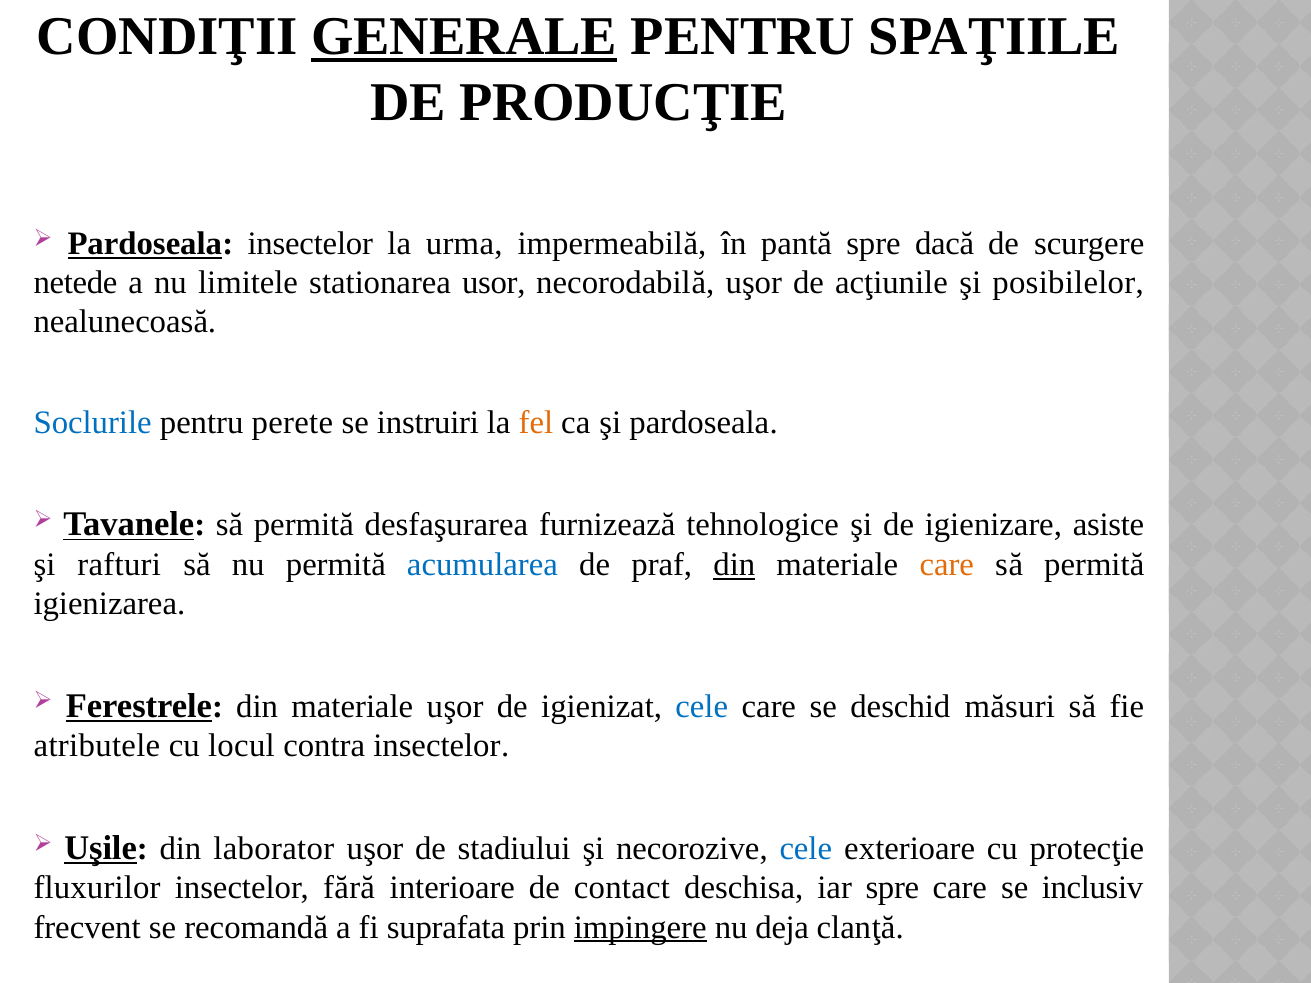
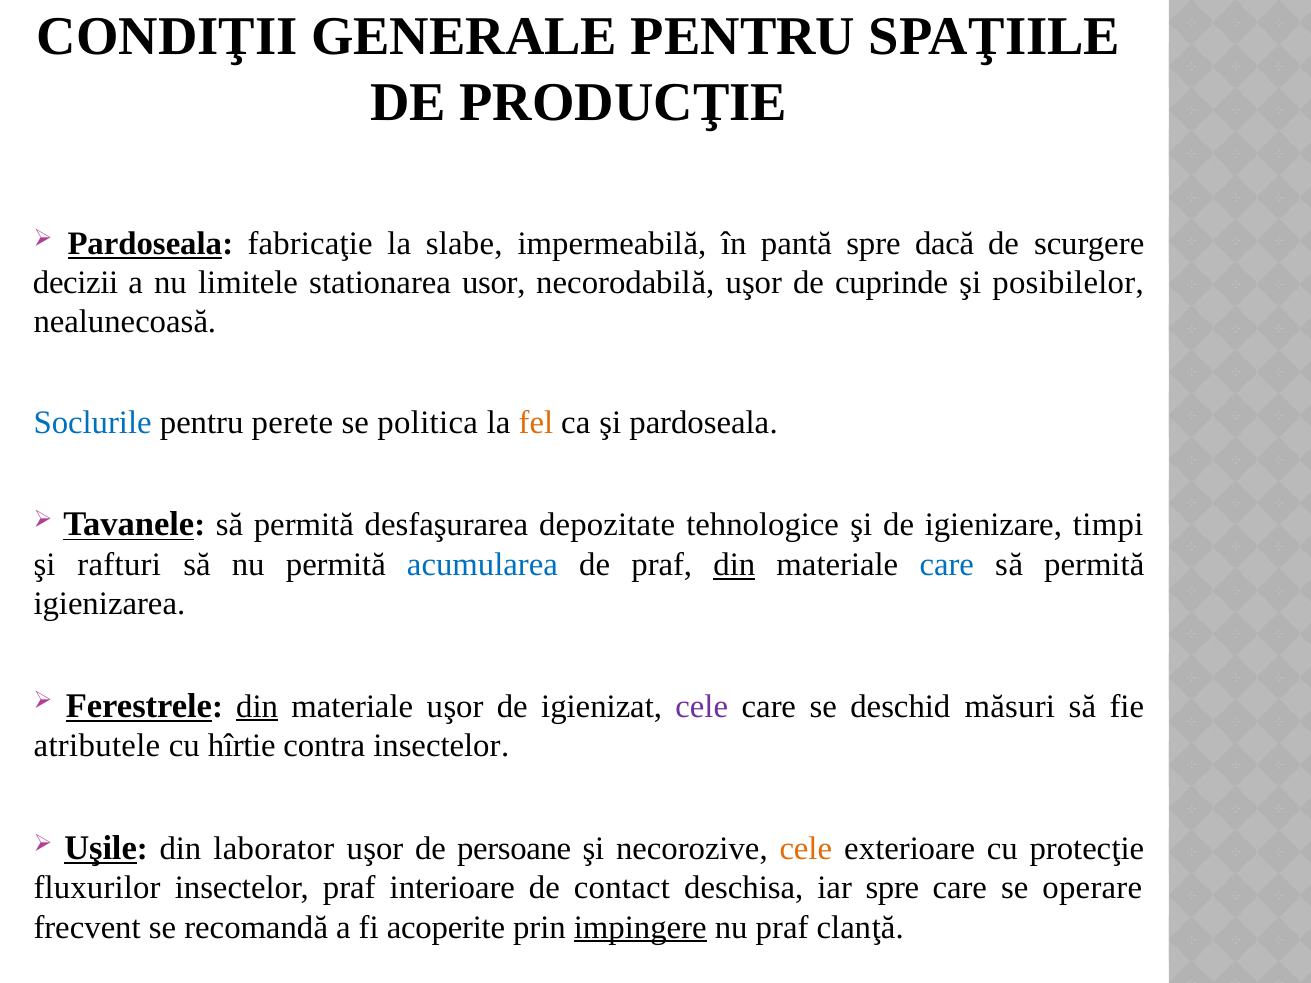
GENERALE underline: present -> none (464, 37)
Pardoseala insectelor: insectelor -> fabricaţie (310, 244)
urma: urma -> slabe (464, 244)
netede: netede -> decizii (76, 283)
acţiunile: acţiunile -> cuprinde (892, 283)
instruiri: instruiri -> politica (428, 423)
furnizează: furnizează -> depozitate (607, 525)
asiste: asiste -> timpi (1108, 525)
care colour: orange -> blue (947, 565)
din underline: none -> present (257, 706)
cele colour: blue -> purple (702, 706)
locul: locul -> hîrtie (242, 746)
stadiului: stadiului -> persoane (514, 849)
cele colour: blue -> orange (806, 849)
insectelor fără: fără -> praf (349, 888)
inclusiv: inclusiv -> operare (1092, 888)
suprafata: suprafata -> acoperite (446, 928)
nu deja: deja -> praf (782, 928)
